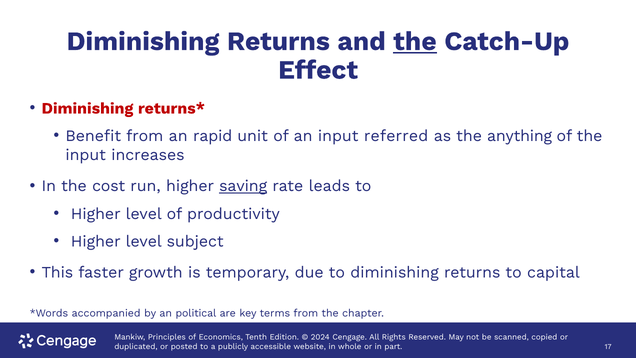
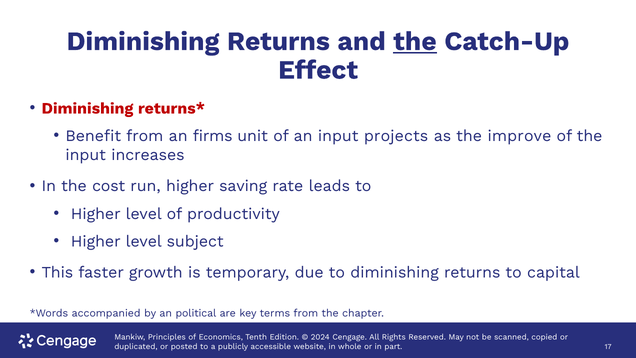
rapid: rapid -> firms (213, 136)
referred: referred -> projects (396, 136)
anything: anything -> improve (519, 136)
saving underline: present -> none (243, 186)
